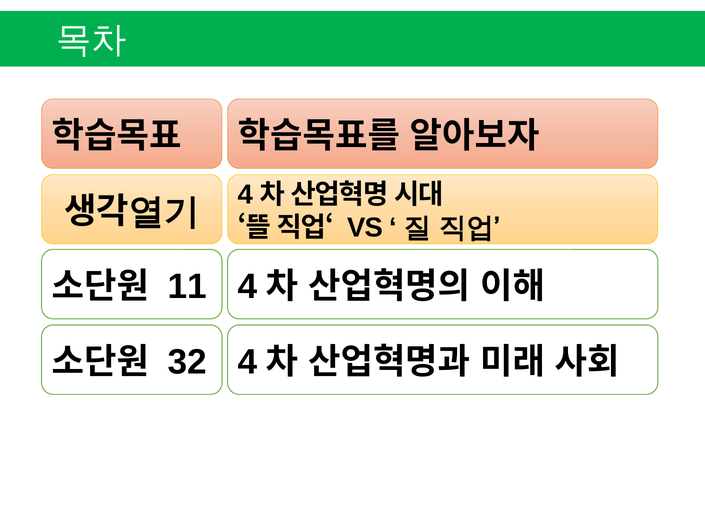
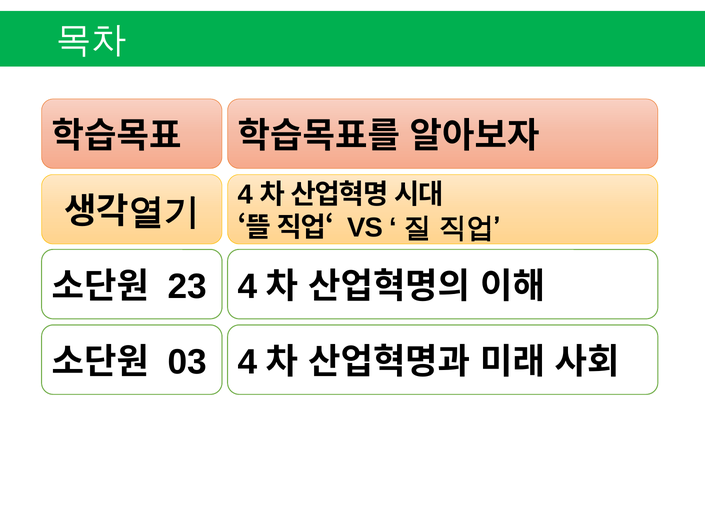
11: 11 -> 23 (187, 286)
32: 32 -> 03 (187, 362)
